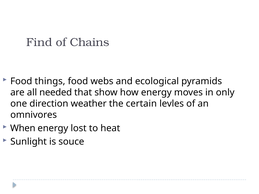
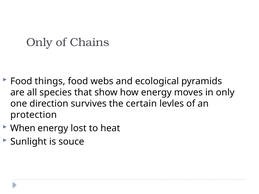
Find: Find -> Only (39, 42)
needed: needed -> species (56, 93)
weather: weather -> survives (89, 104)
omnivores: omnivores -> protection (34, 115)
